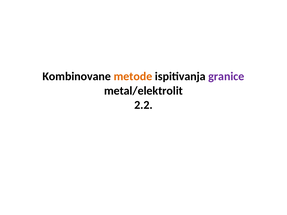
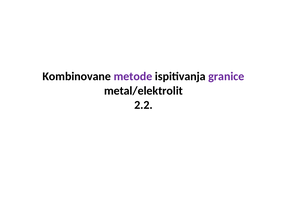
metode colour: orange -> purple (133, 76)
